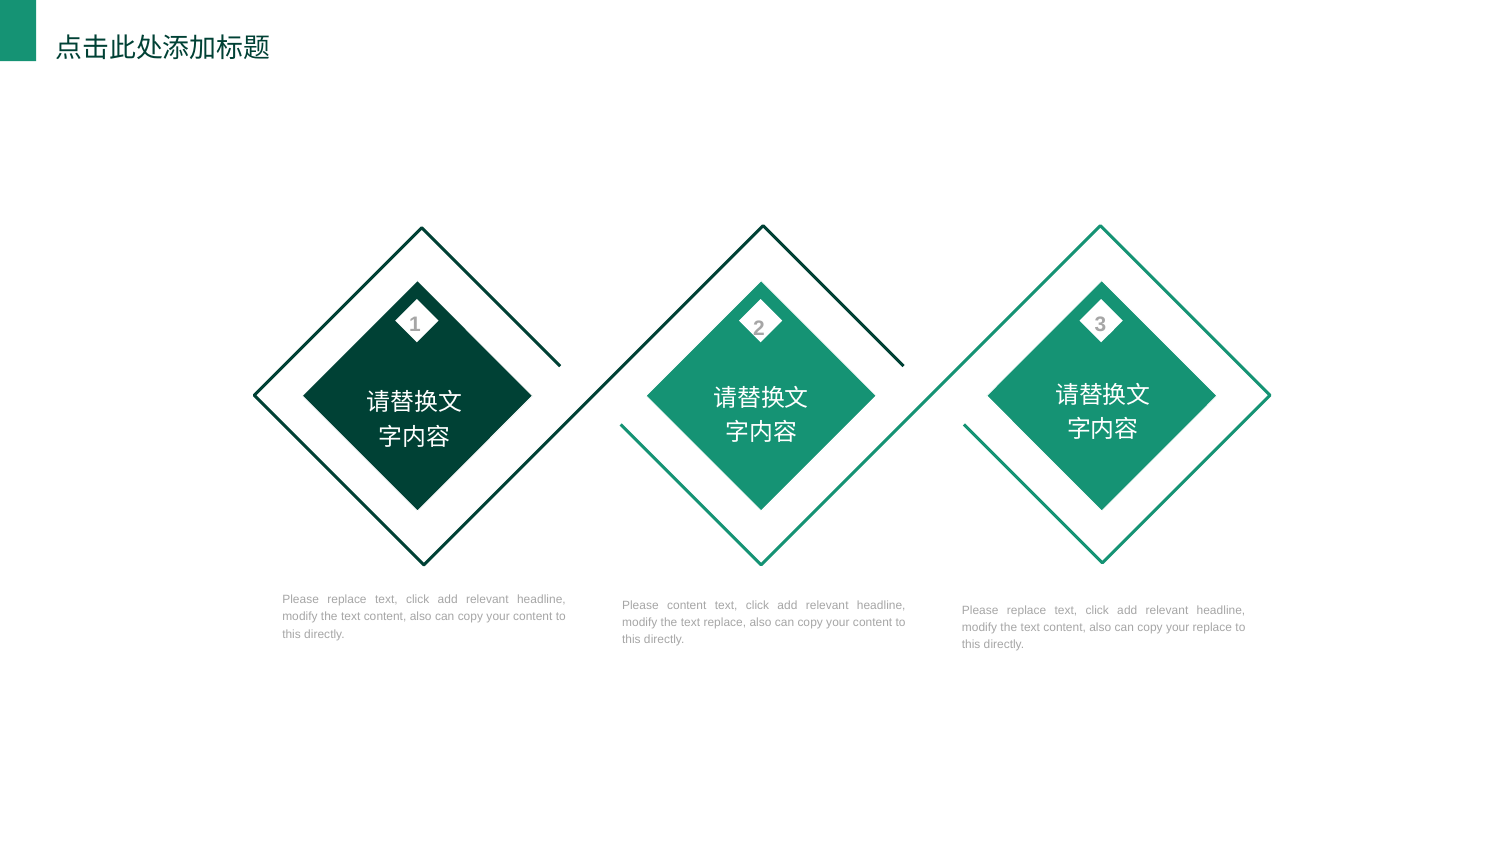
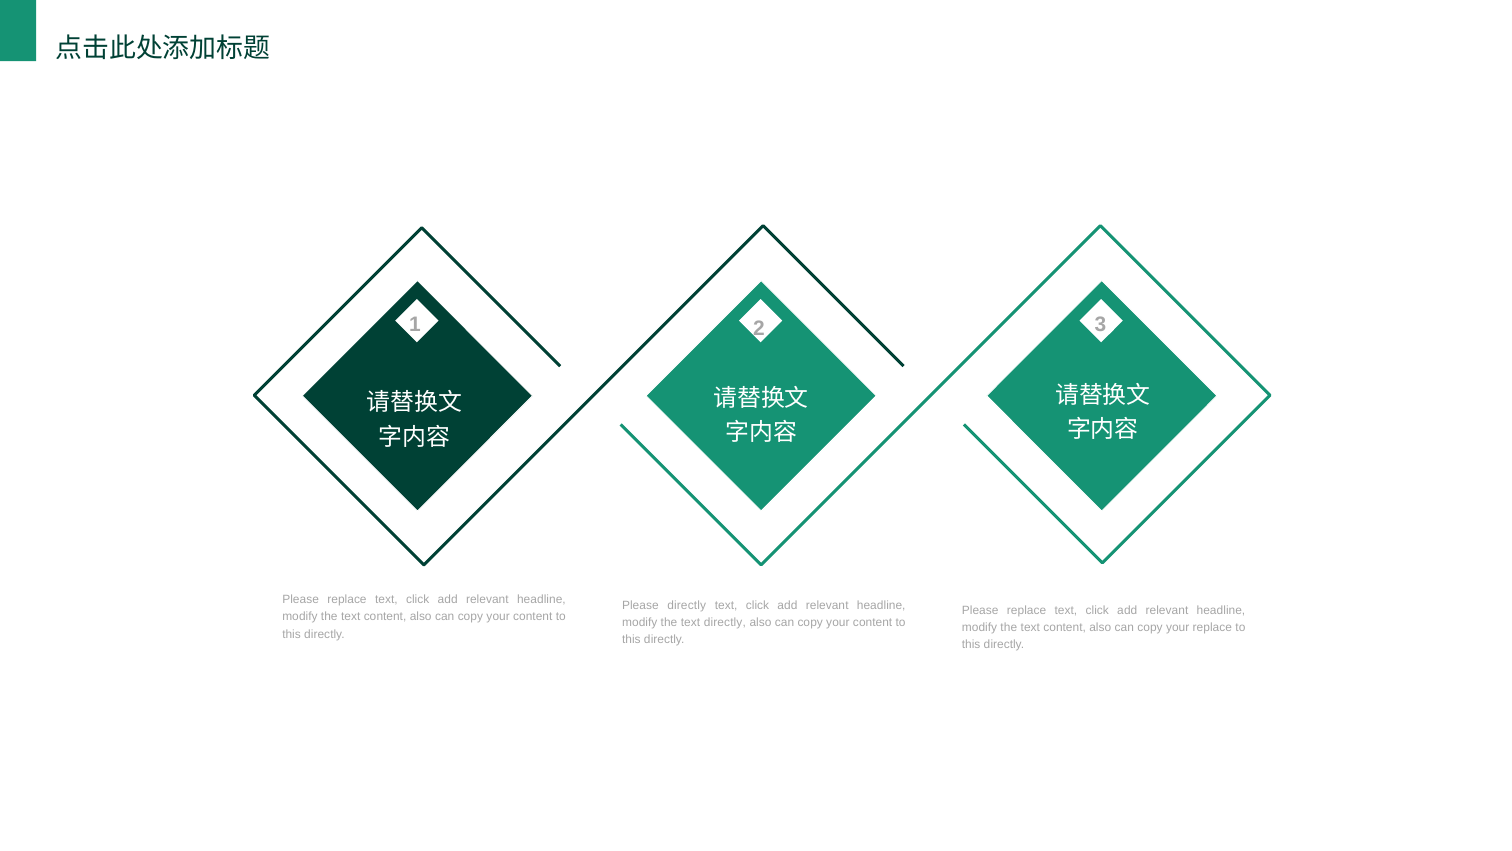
Please content: content -> directly (687, 605)
text replace: replace -> directly (725, 622)
